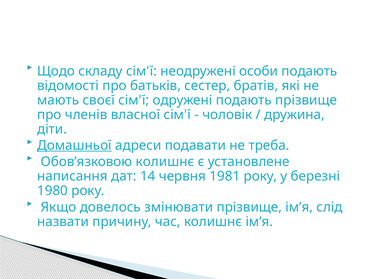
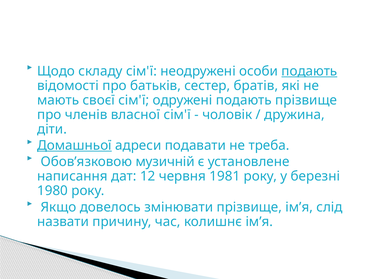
подають underline: none -> present (309, 71)
Обов’язковою колишнє: колишнє -> музичній (165, 162)
14: 14 -> 12 (148, 176)
